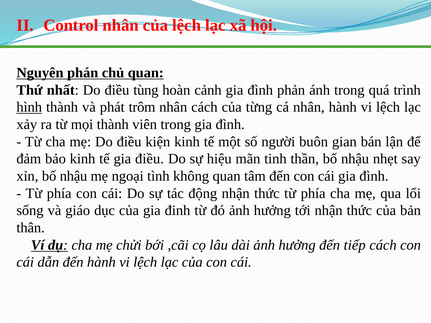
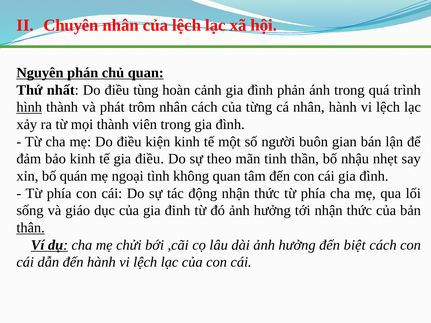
Control: Control -> Chuyên (71, 25)
hiệu: hiệu -> theo (219, 159)
xỉn bố nhậu: nhậu -> quán (74, 176)
thân underline: none -> present (31, 228)
tiếp: tiếp -> biệt (355, 245)
